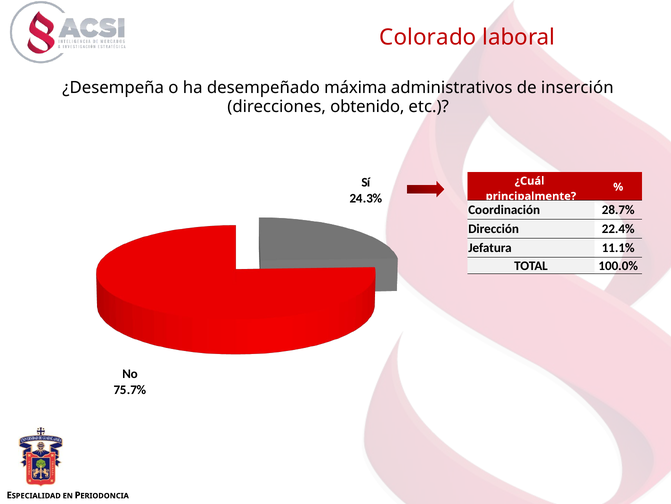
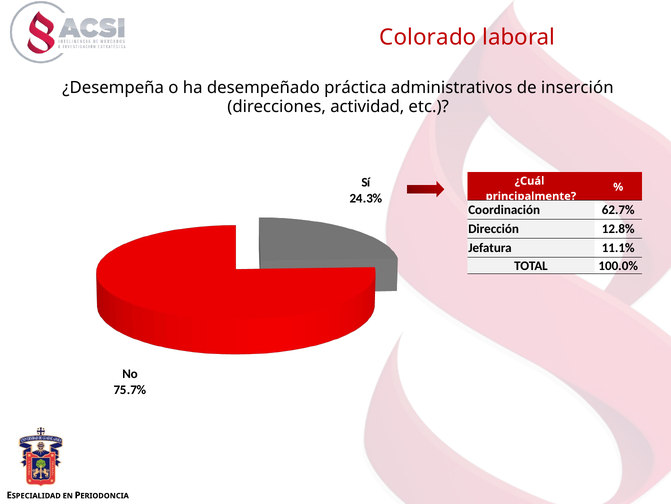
máxima: máxima -> práctica (355, 88)
obtenido: obtenido -> actividad (367, 106)
28.7%: 28.7% -> 62.7% (618, 210)
22.4%: 22.4% -> 12.8% (618, 229)
